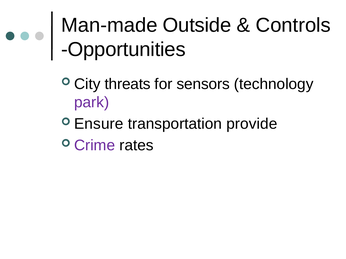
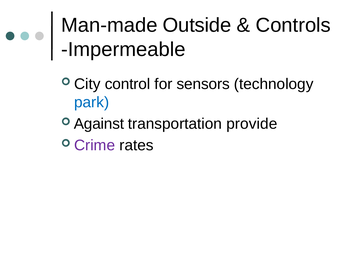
Opportunities: Opportunities -> Impermeable (123, 50)
threats: threats -> control (128, 84)
park colour: purple -> blue (92, 103)
Ensure: Ensure -> Against (99, 124)
